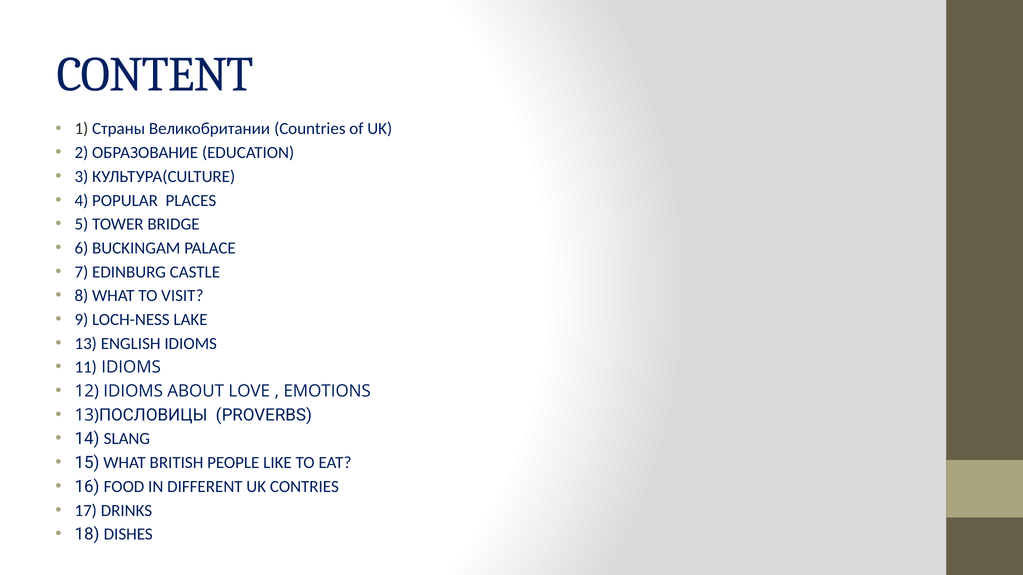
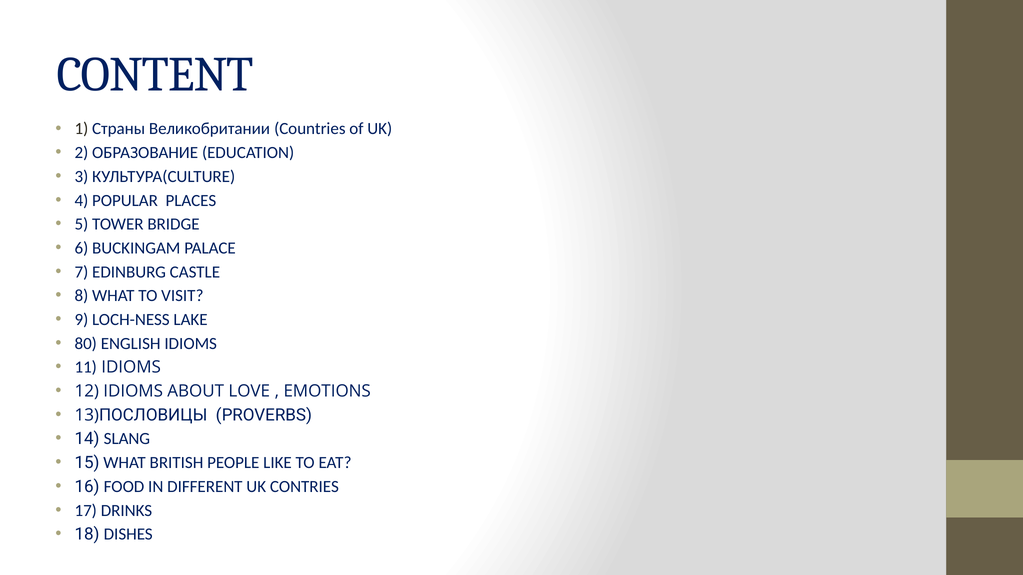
13: 13 -> 80 (86, 344)
